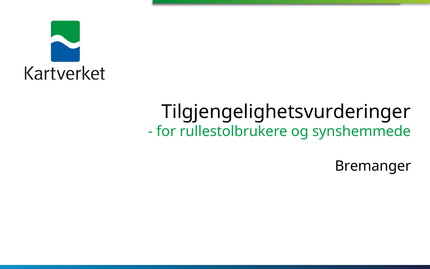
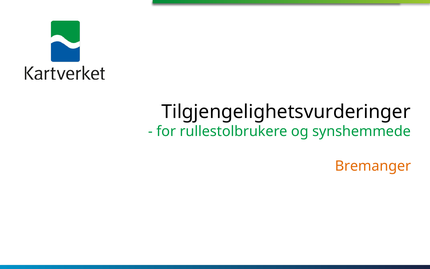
Bremanger colour: black -> orange (373, 166)
